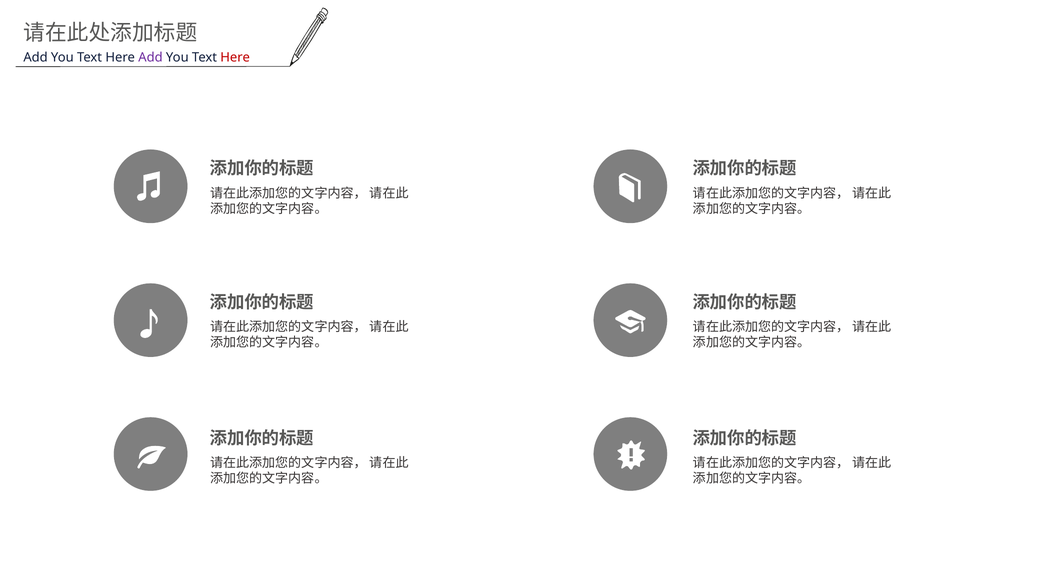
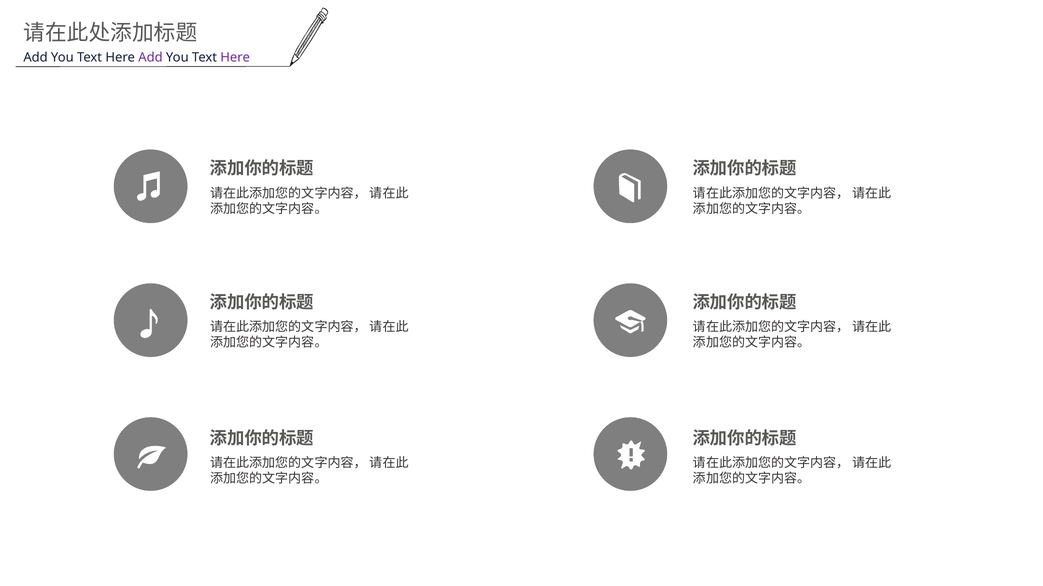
Here colour: red -> purple (235, 58)
